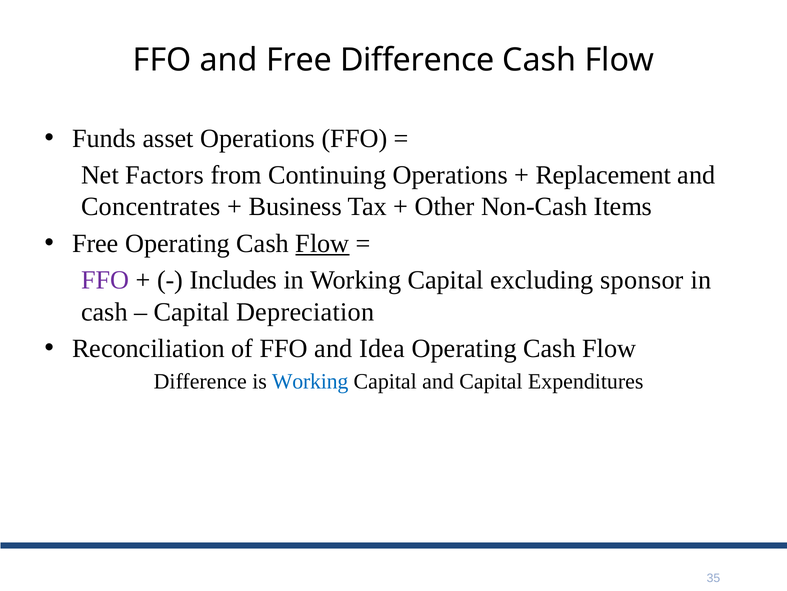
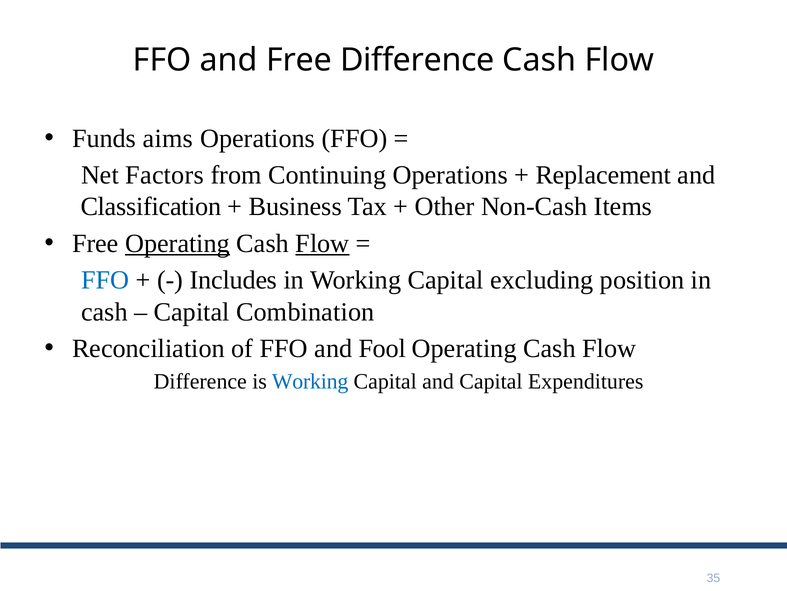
asset: asset -> aims (168, 138)
Concentrates: Concentrates -> Classification (151, 207)
Operating underline: none -> present (178, 243)
FFO colour: purple -> blue (105, 280)
sponsor: sponsor -> position (642, 280)
Depreciation: Depreciation -> Combination (305, 311)
Idea: Idea -> Fool (382, 348)
